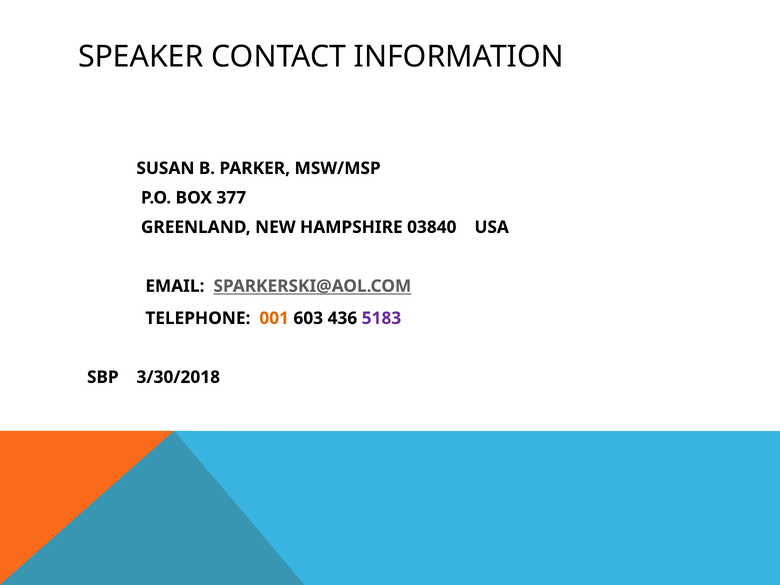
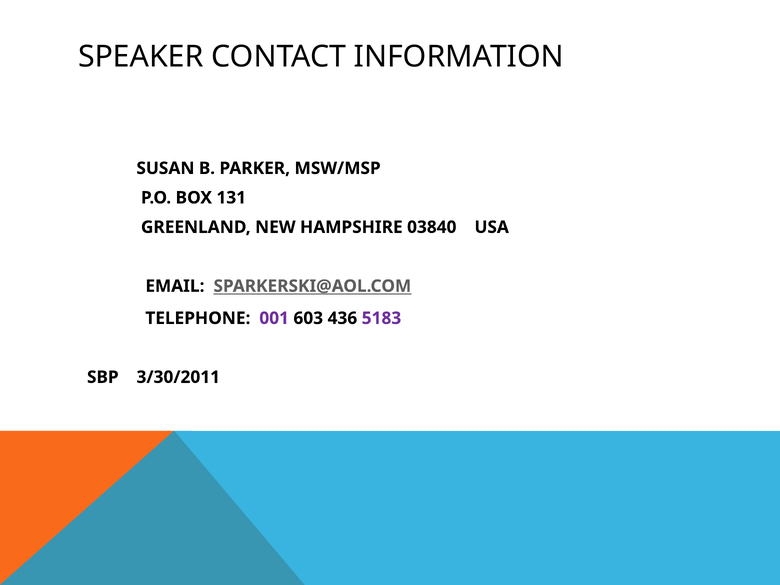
377: 377 -> 131 (231, 198)
001 colour: orange -> purple (274, 318)
3/30/2018: 3/30/2018 -> 3/30/2011 (178, 377)
